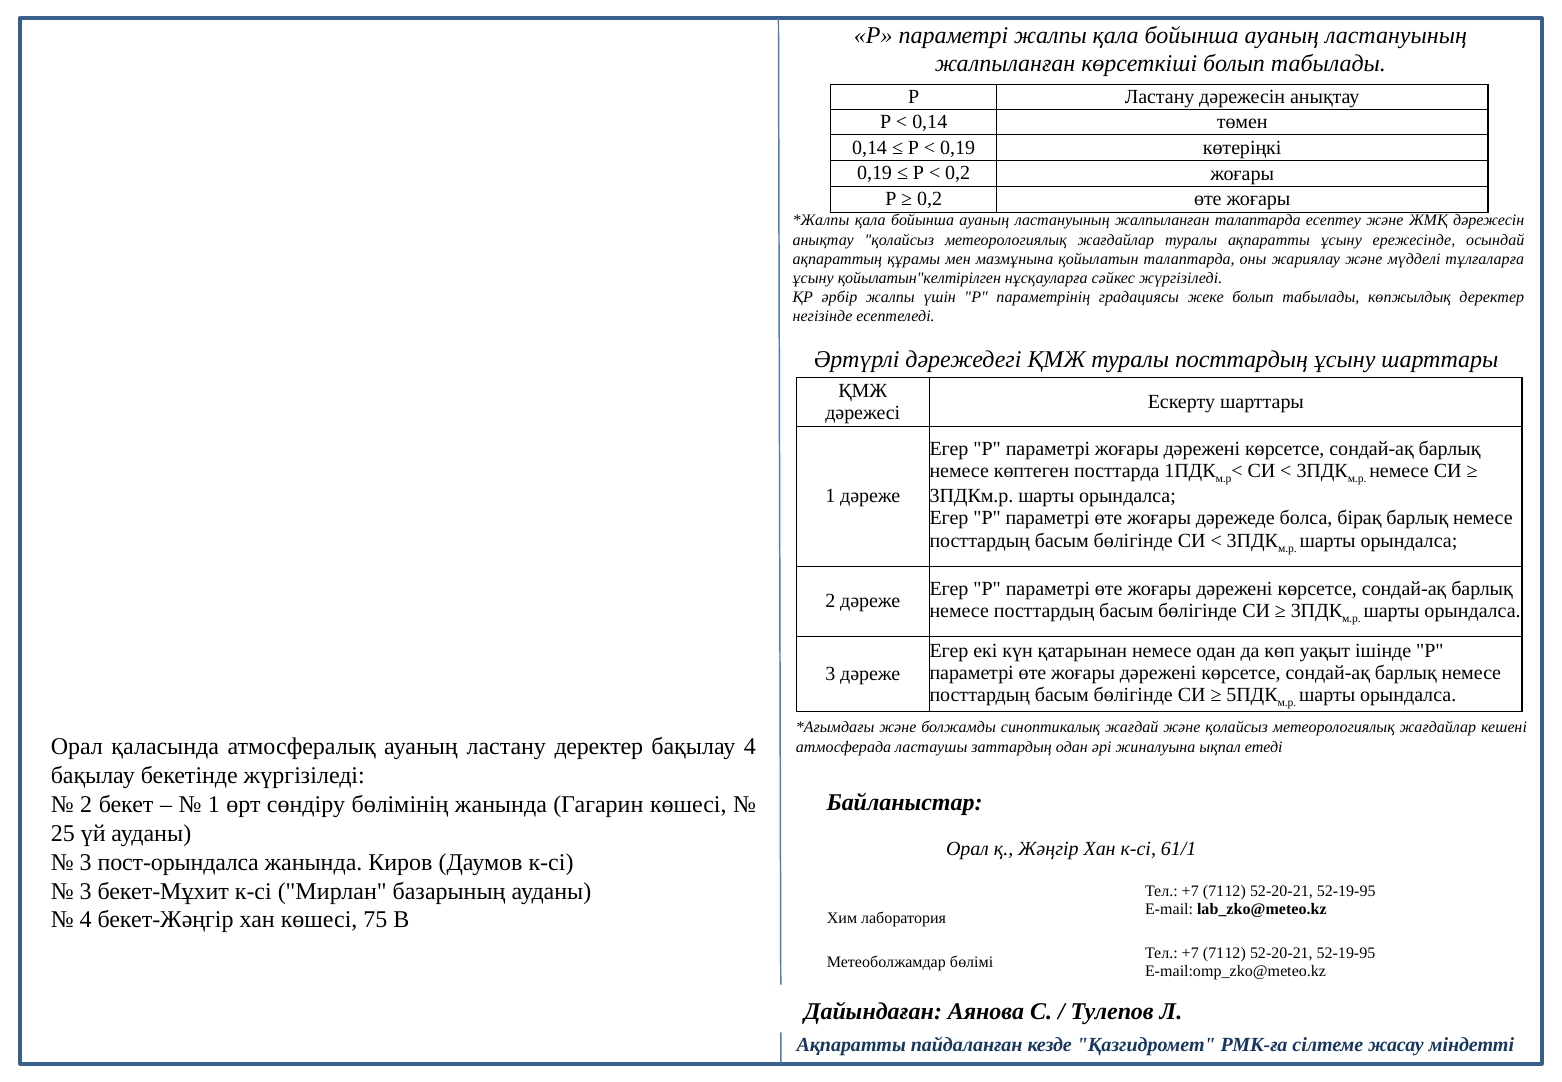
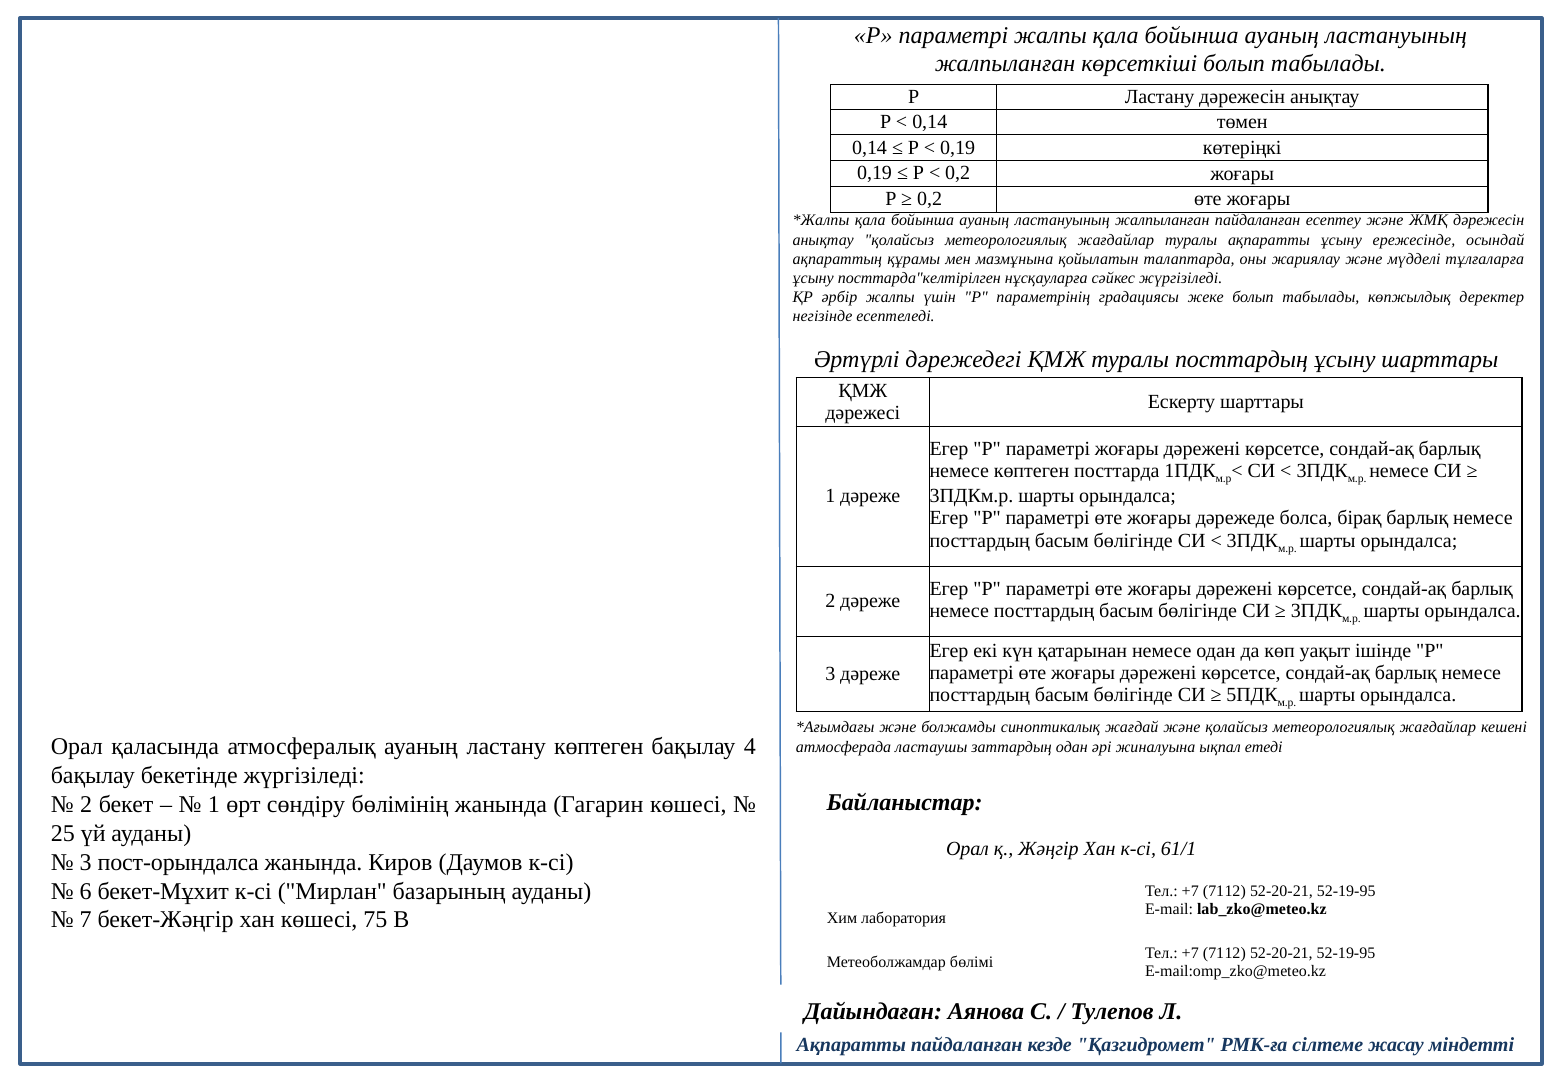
жалпыланған талаптарда: талаптарда -> пайдаланған (1258, 221)
қойылатын"келтірілген: қойылатын"келтірілген -> посттарда"келтірілген (919, 278)
ластану деректер: деректер -> көптеген (599, 746)
3: 3 -> 6 (86, 891)
4: 4 -> 7 (86, 920)
